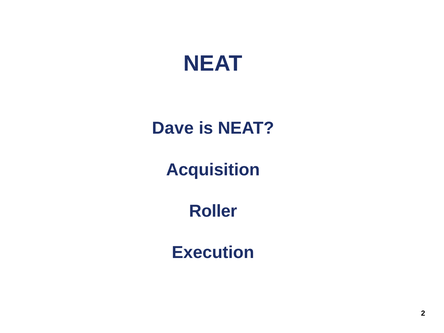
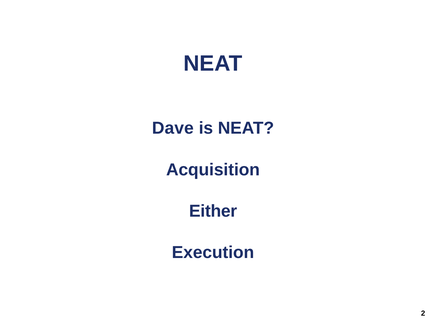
Roller: Roller -> Either (213, 211)
